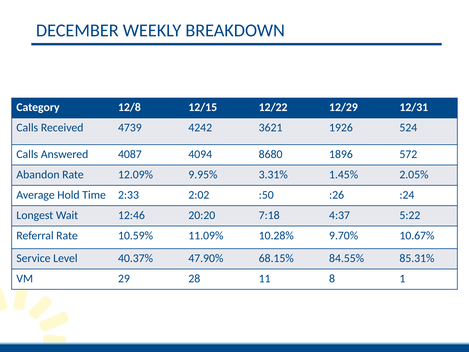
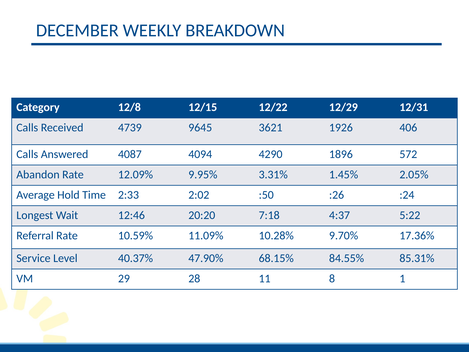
4242: 4242 -> 9645 (200, 128)
524: 524 -> 406 (408, 128)
8680: 8680 -> 4290 (271, 154)
10.67%: 10.67% -> 17.36% (417, 235)
